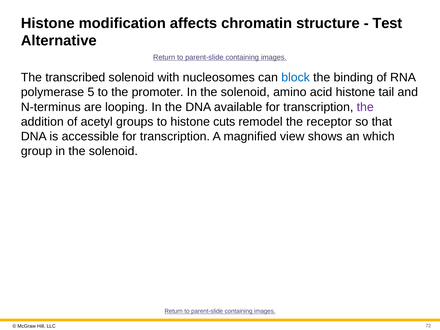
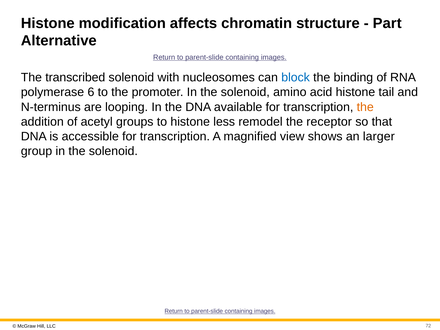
Test: Test -> Part (387, 23)
5: 5 -> 6 (91, 92)
the colour: purple -> orange (365, 107)
cuts: cuts -> less (224, 122)
which: which -> larger (379, 136)
